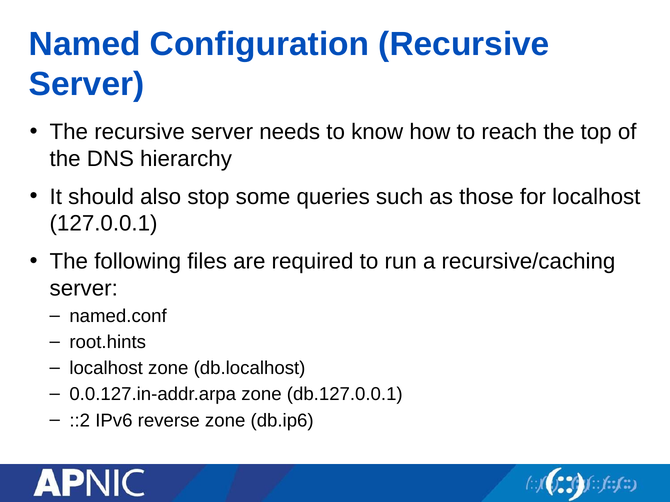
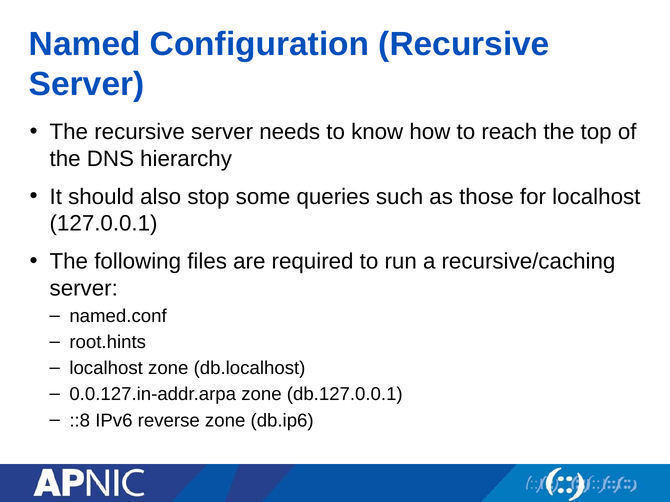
::2: ::2 -> ::8 (80, 421)
